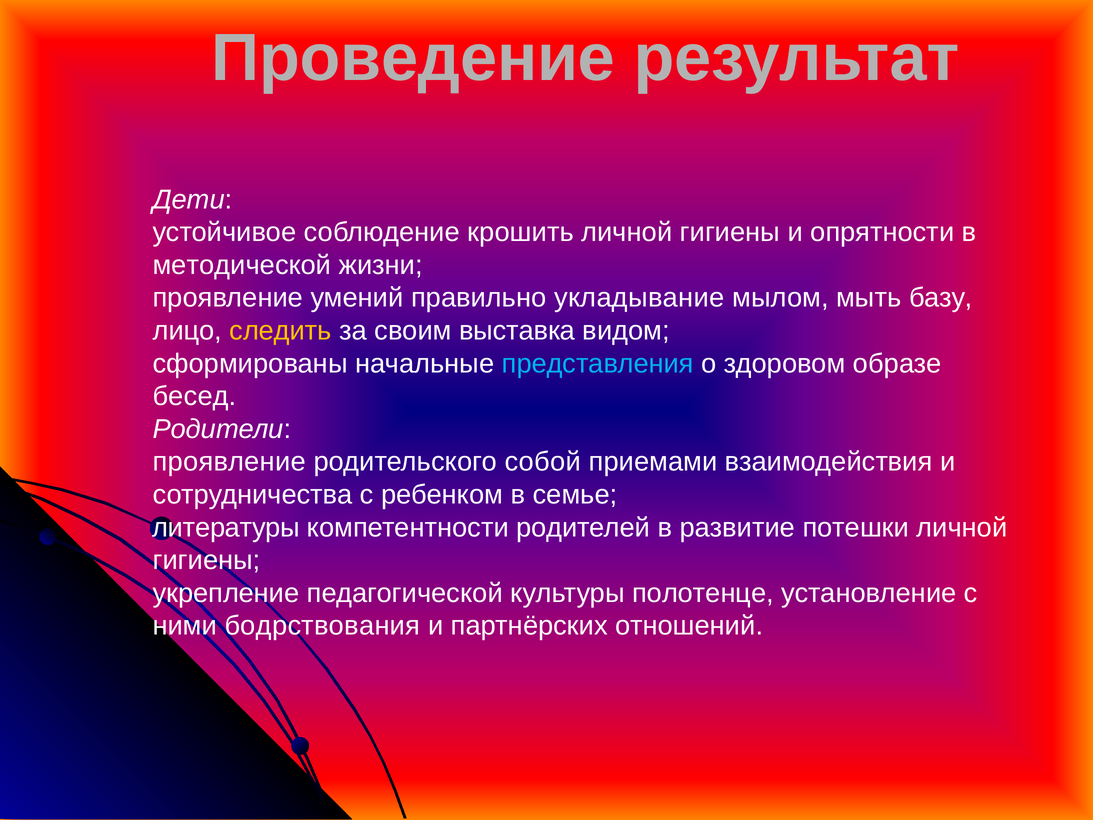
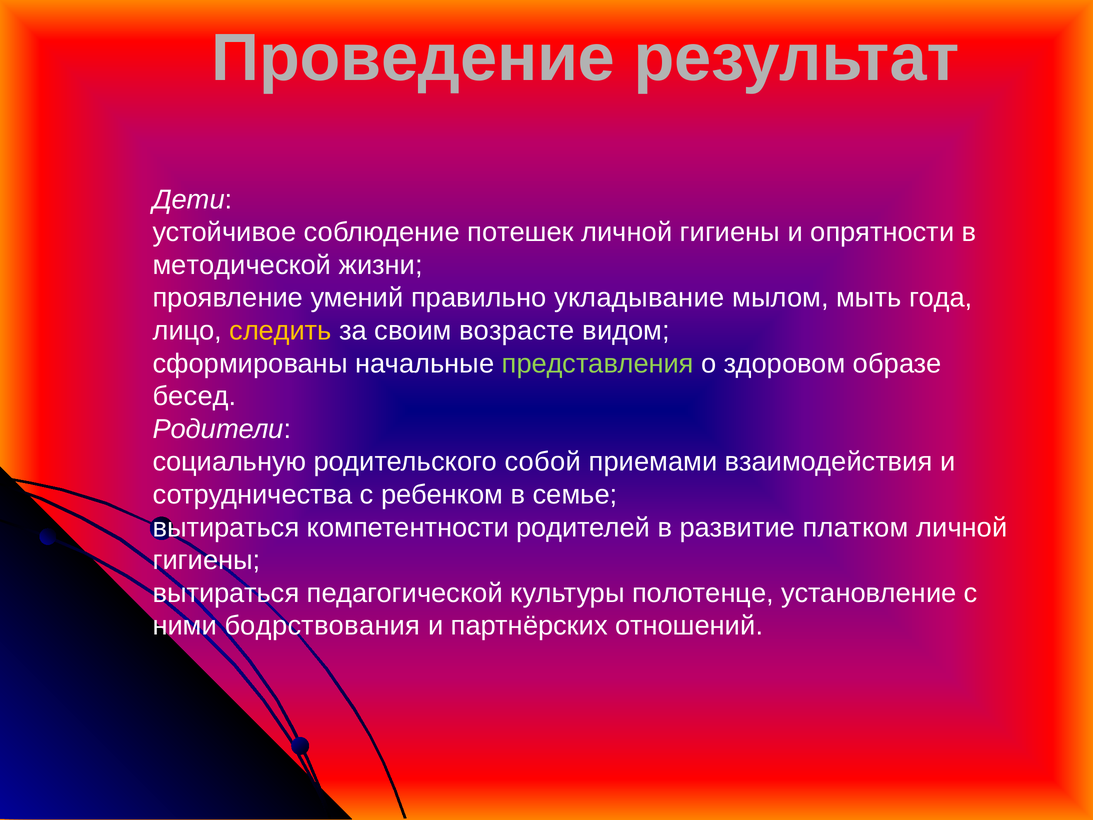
крошить: крошить -> потешек (521, 232)
базу: базу -> года (941, 298)
выставка: выставка -> возрасте (517, 331)
представления colour: light blue -> light green (598, 363)
проявление: проявление -> социальную (229, 462)
литературы: литературы -> вытираться (226, 527)
потешки: потешки -> платком (856, 527)
укрепление: укрепление -> вытираться (226, 593)
